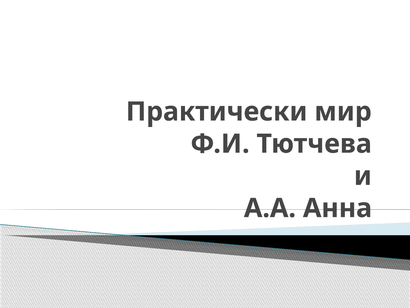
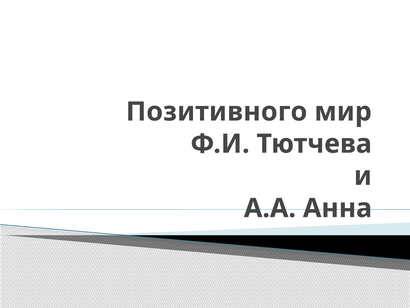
Практически: Практически -> Позитивного (217, 112)
